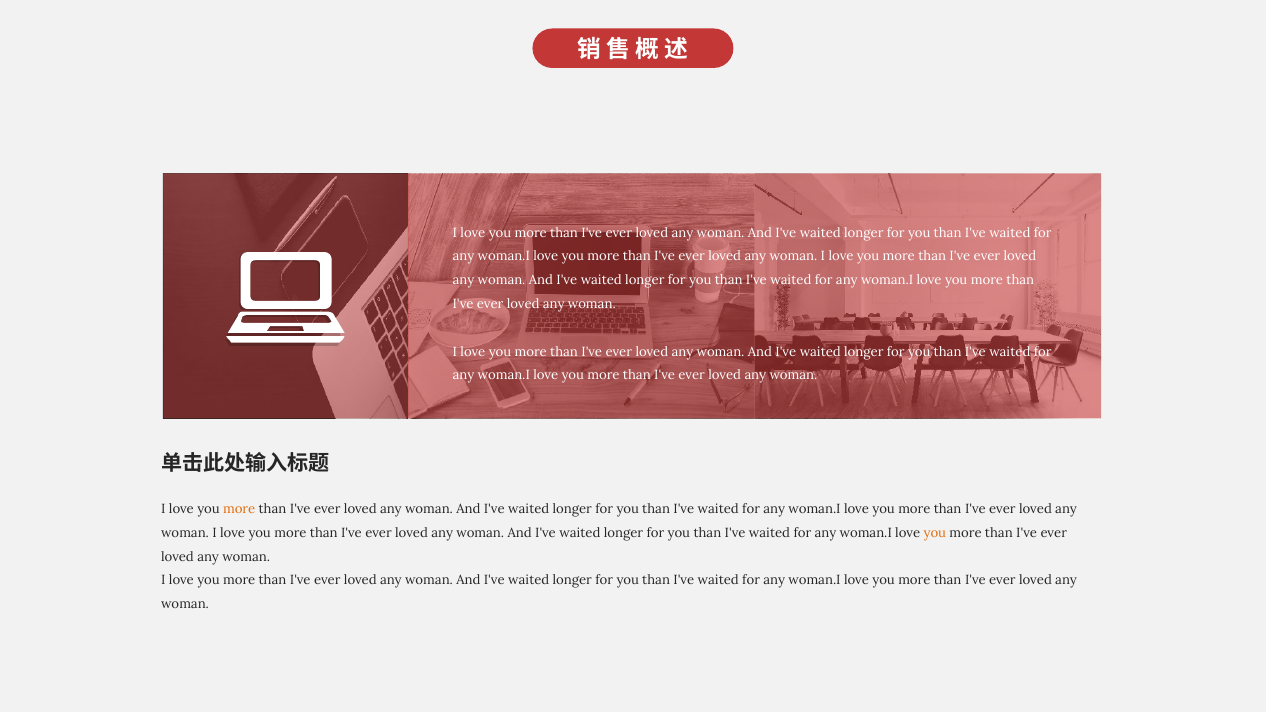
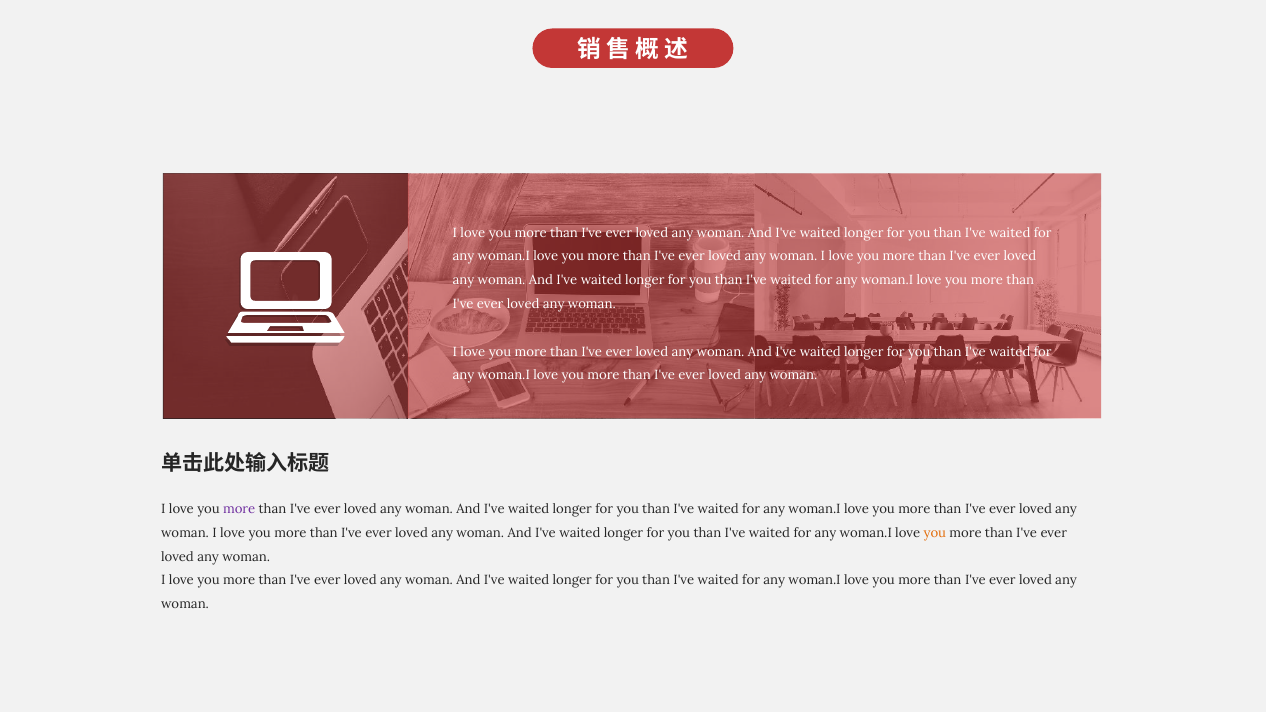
more colour: orange -> purple (239, 509)
